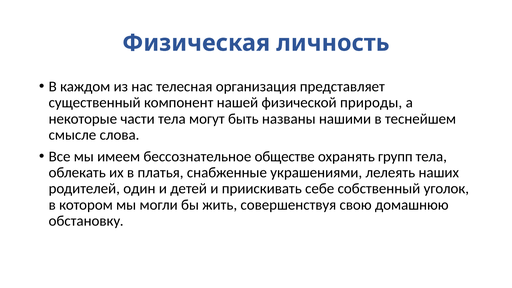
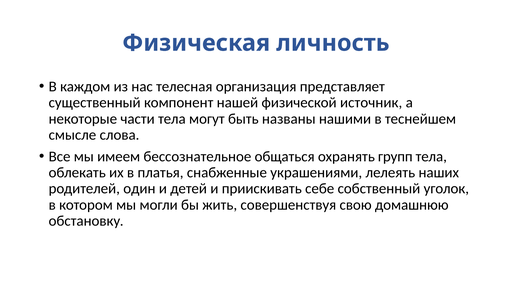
природы: природы -> источник (371, 103)
обществе: обществе -> общаться (285, 156)
